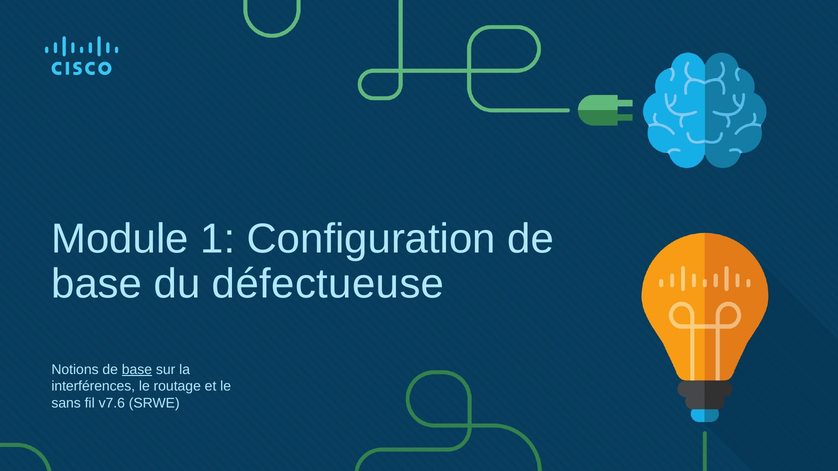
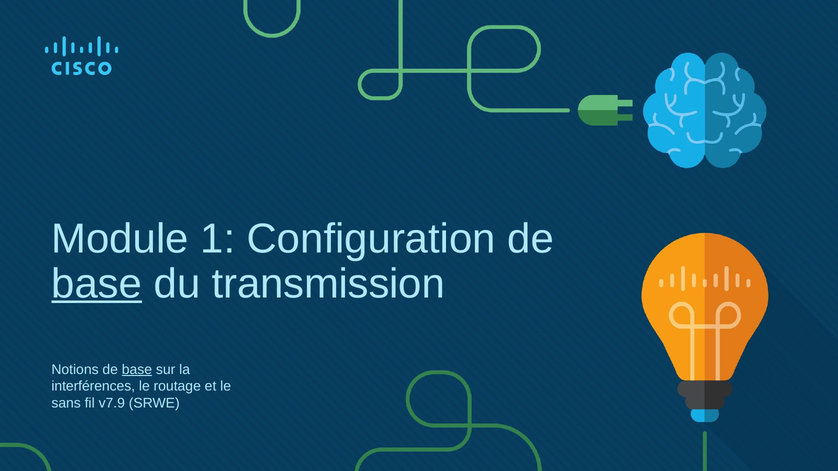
base underline: none -> present (97, 284)
défectueuse: défectueuse -> transmission (328, 284)
v7.6: v7.6 -> v7.9 (112, 403)
